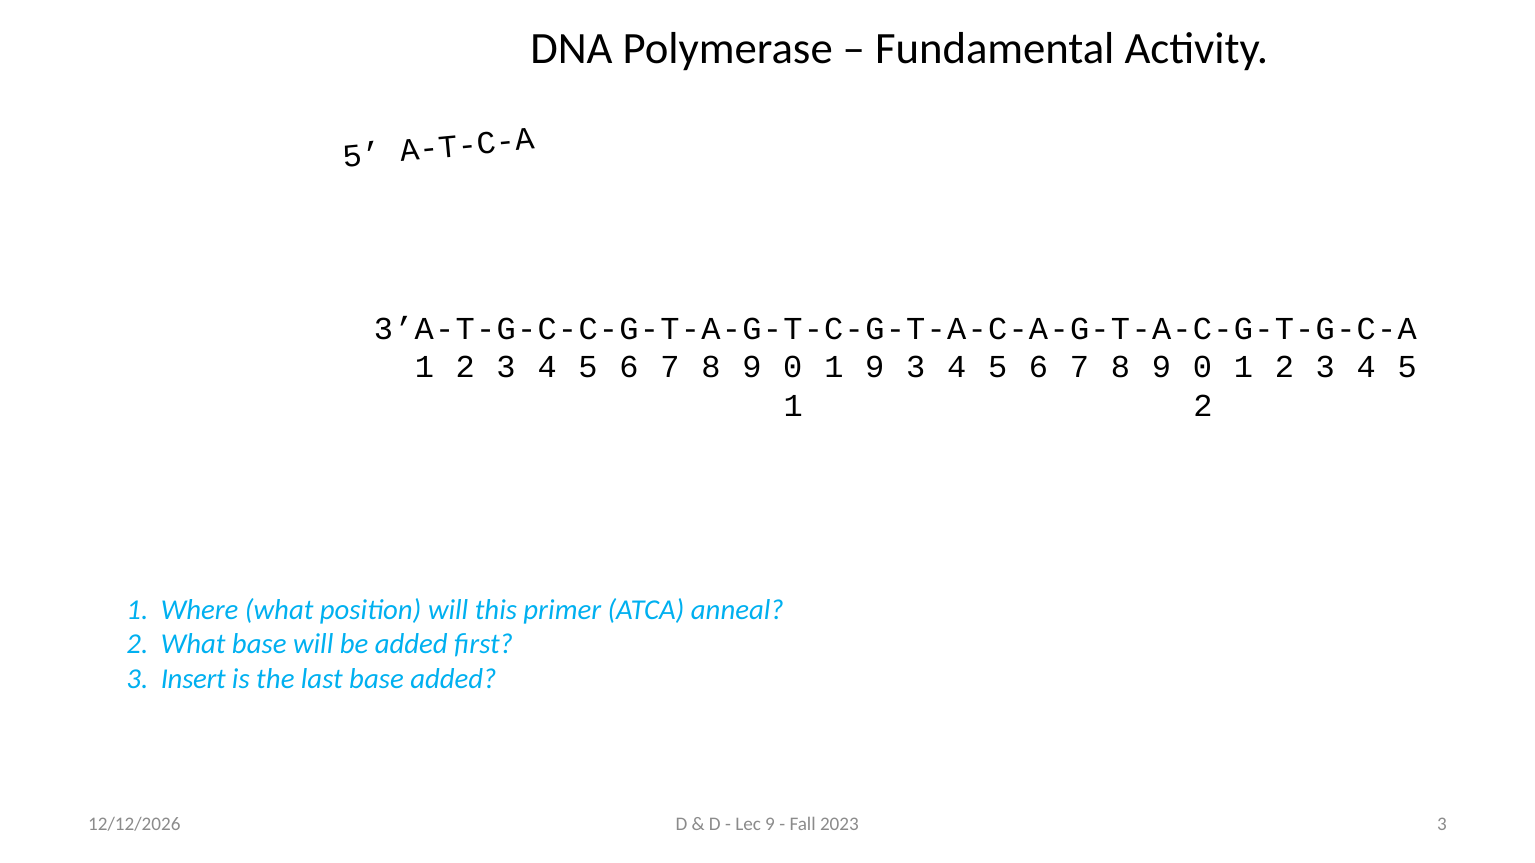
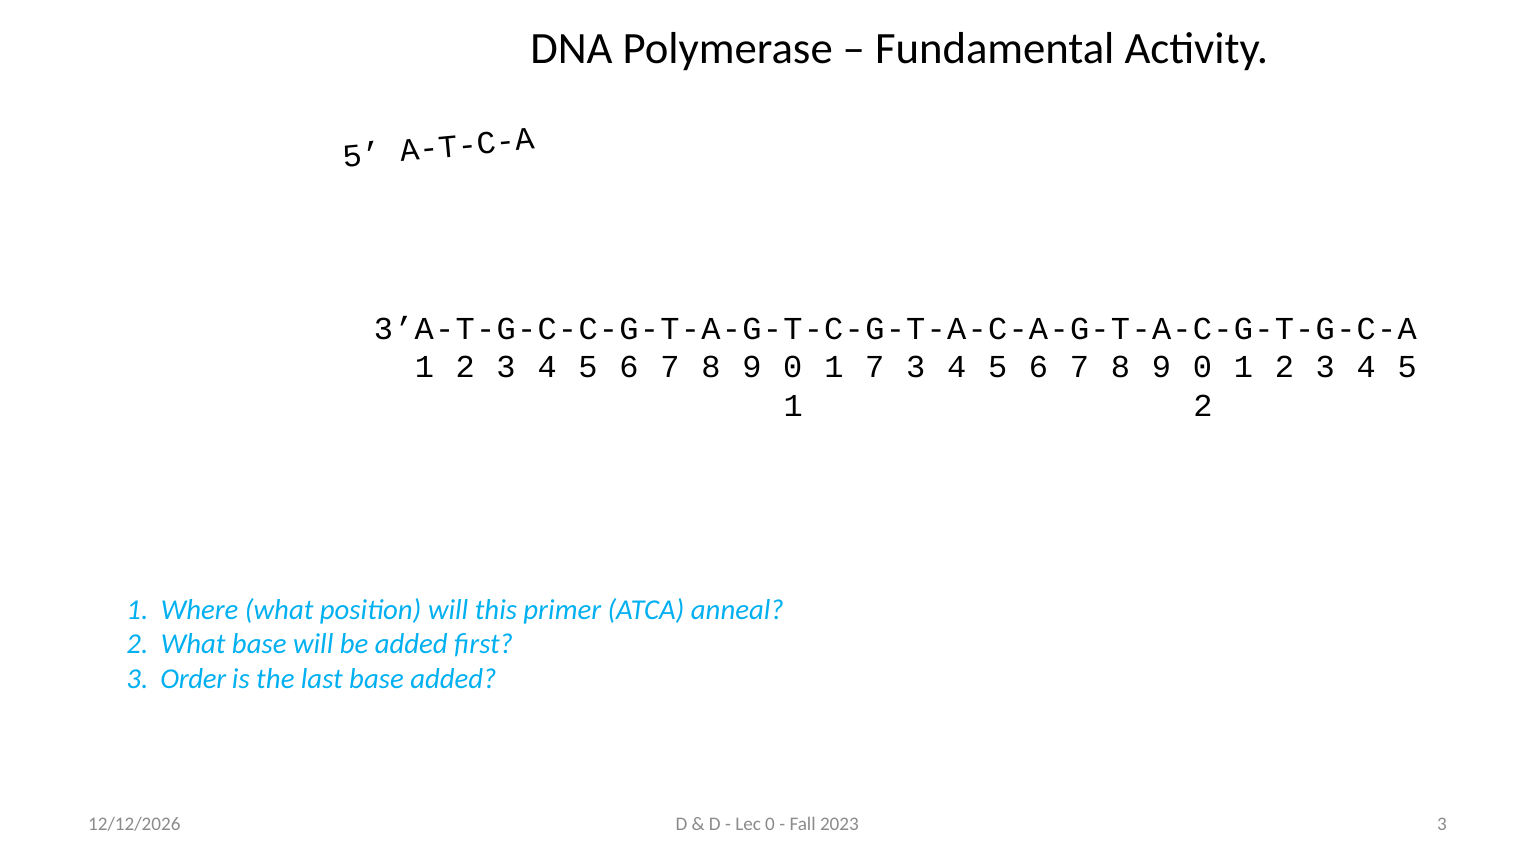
1 9: 9 -> 7 (875, 367)
Insert: Insert -> Order (193, 679)
Lec 9: 9 -> 0 (770, 824)
